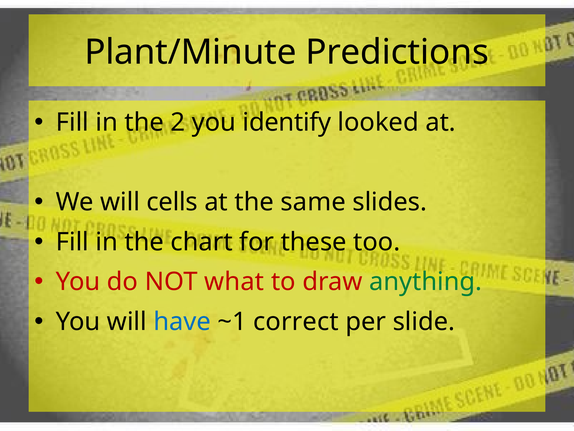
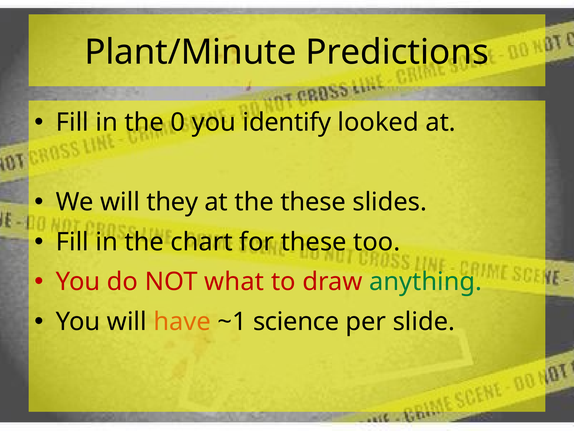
2: 2 -> 0 (178, 122)
cells: cells -> they (172, 202)
the same: same -> these (313, 202)
have colour: blue -> orange (182, 321)
correct: correct -> science (296, 321)
